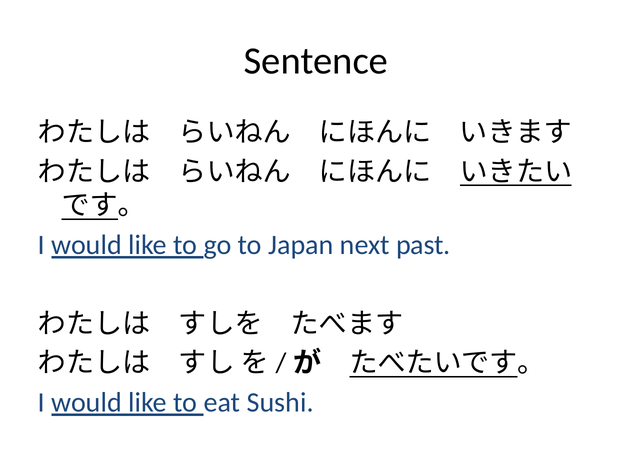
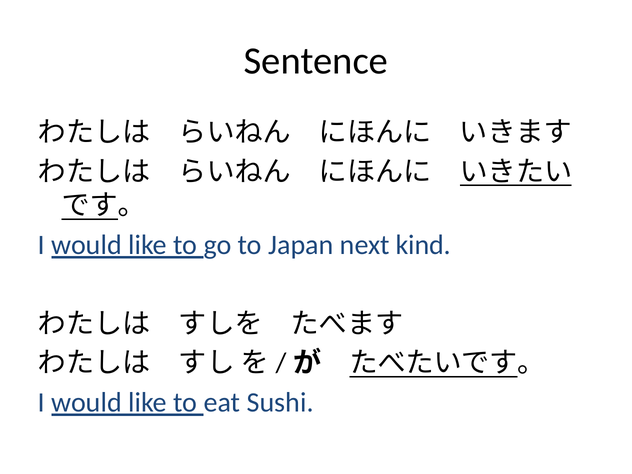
past: past -> kind (423, 245)
